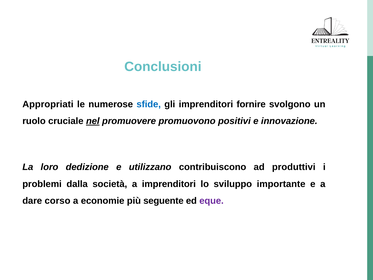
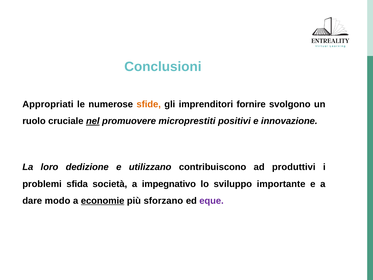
sfide colour: blue -> orange (149, 104)
promuovono: promuovono -> microprestiti (187, 121)
dalla: dalla -> sfida (77, 184)
a imprenditori: imprenditori -> impegnativo (169, 184)
corso: corso -> modo (58, 201)
economie underline: none -> present (103, 201)
seguente: seguente -> sforzano (163, 201)
